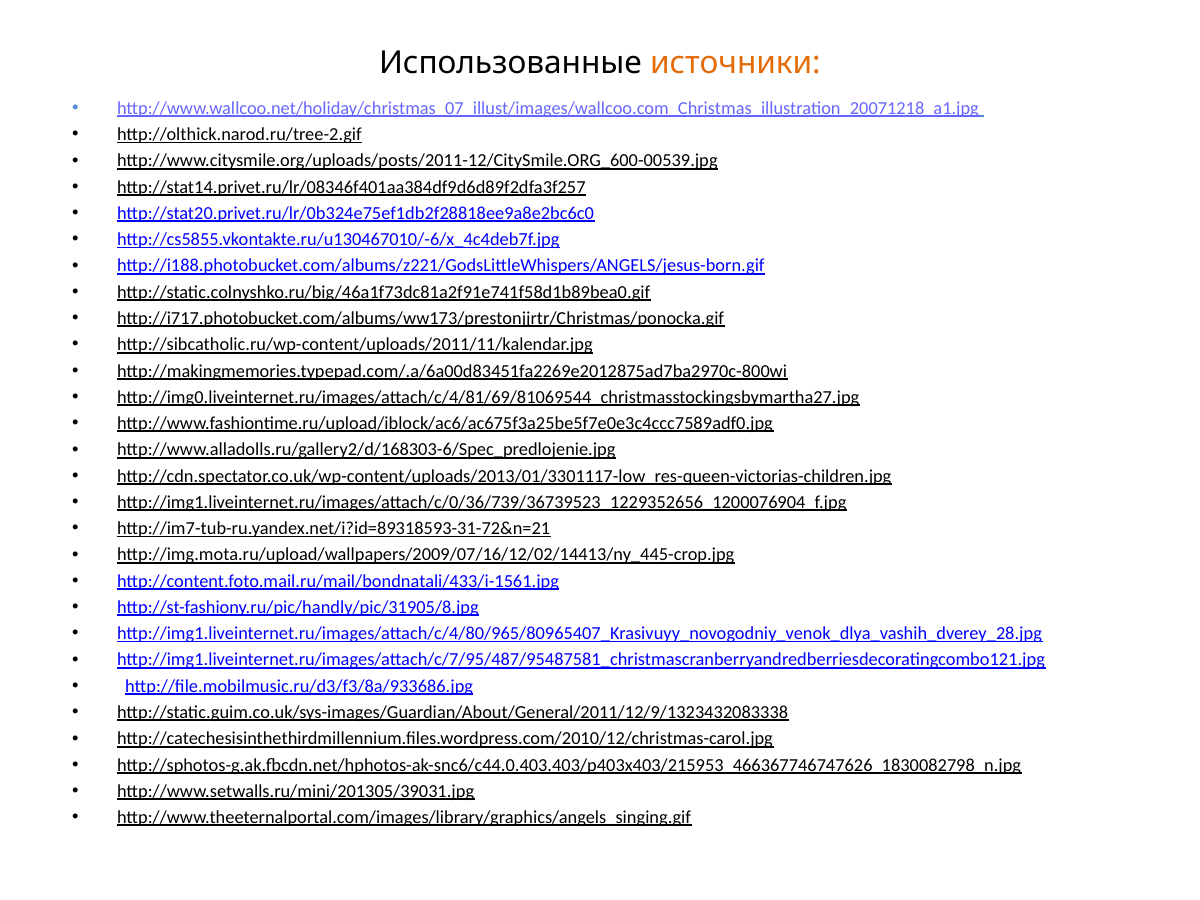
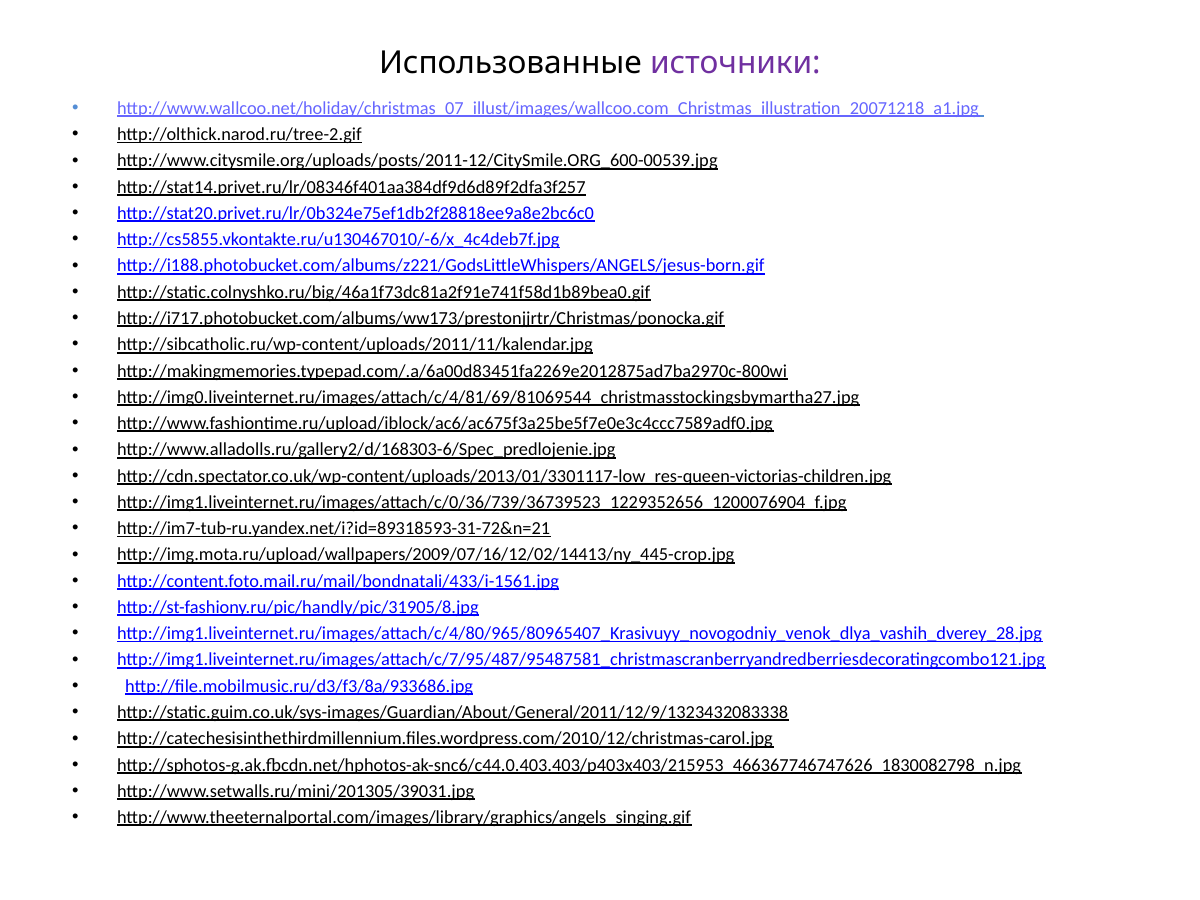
источники colour: orange -> purple (735, 63)
